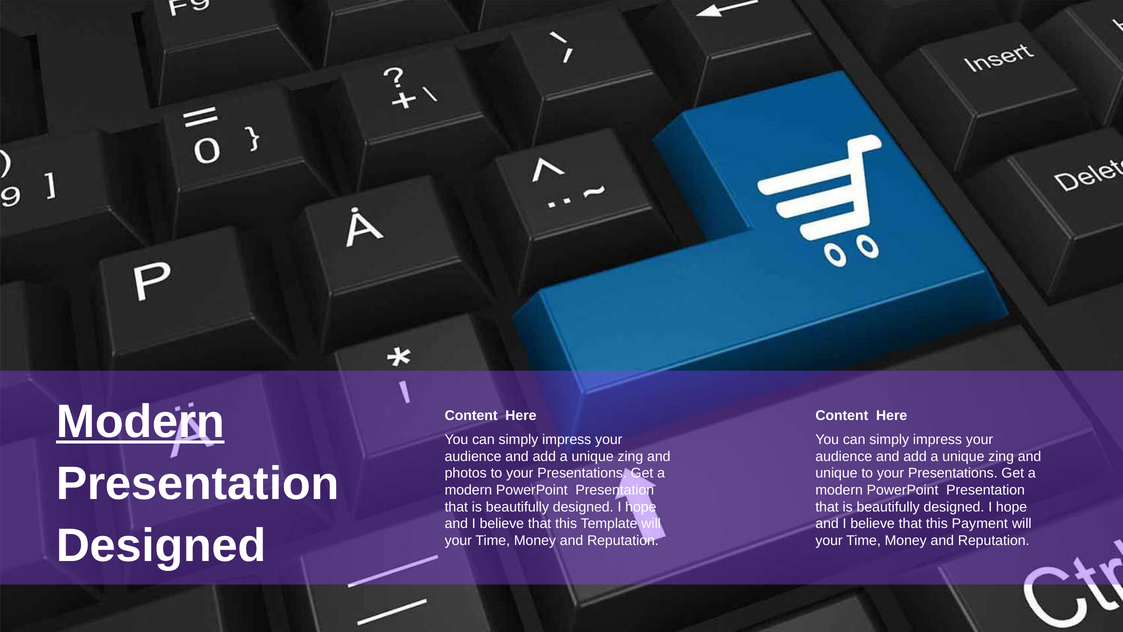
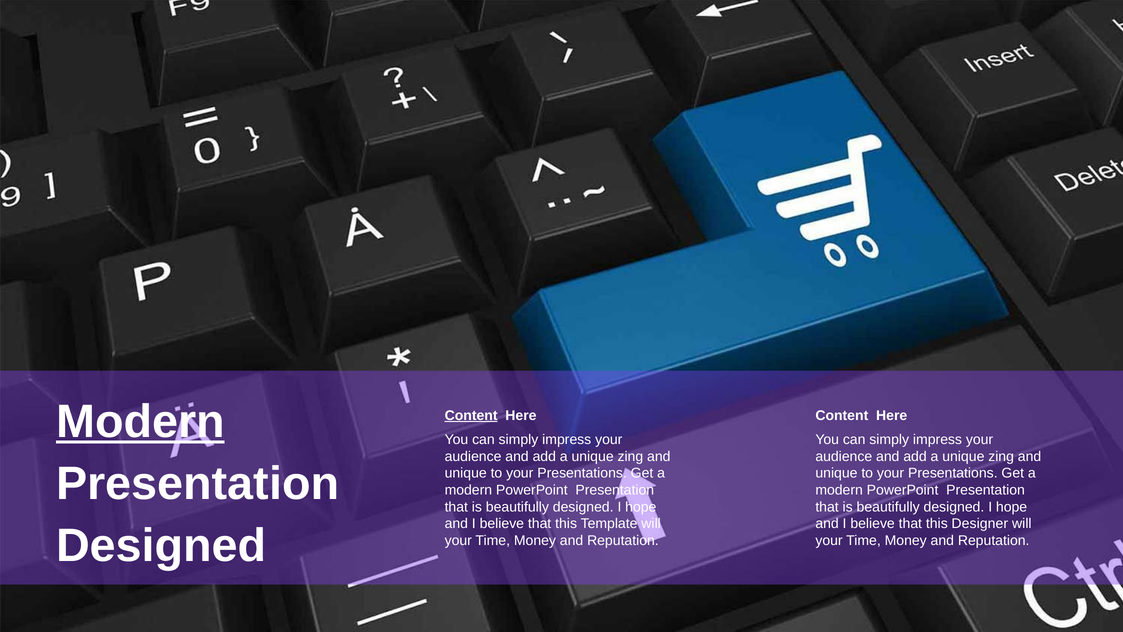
Content underline: none -> present (471, 415)
photos: photos -> unique (466, 473)
Payment: Payment -> Designer (980, 524)
